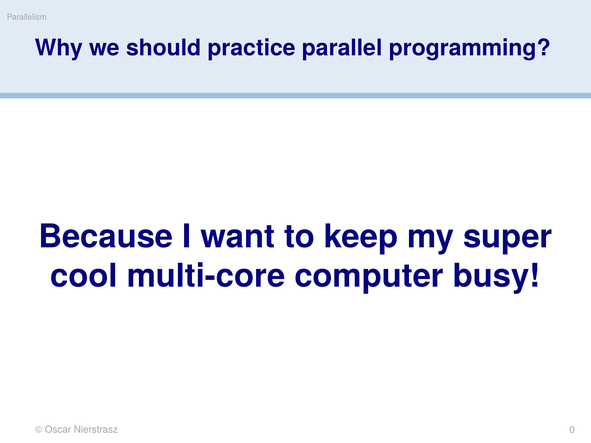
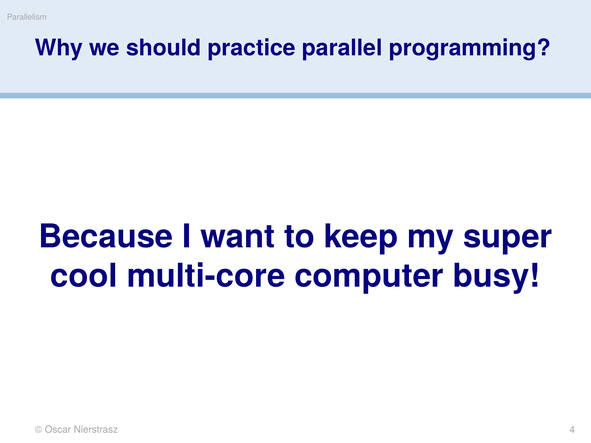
0: 0 -> 4 (572, 430)
